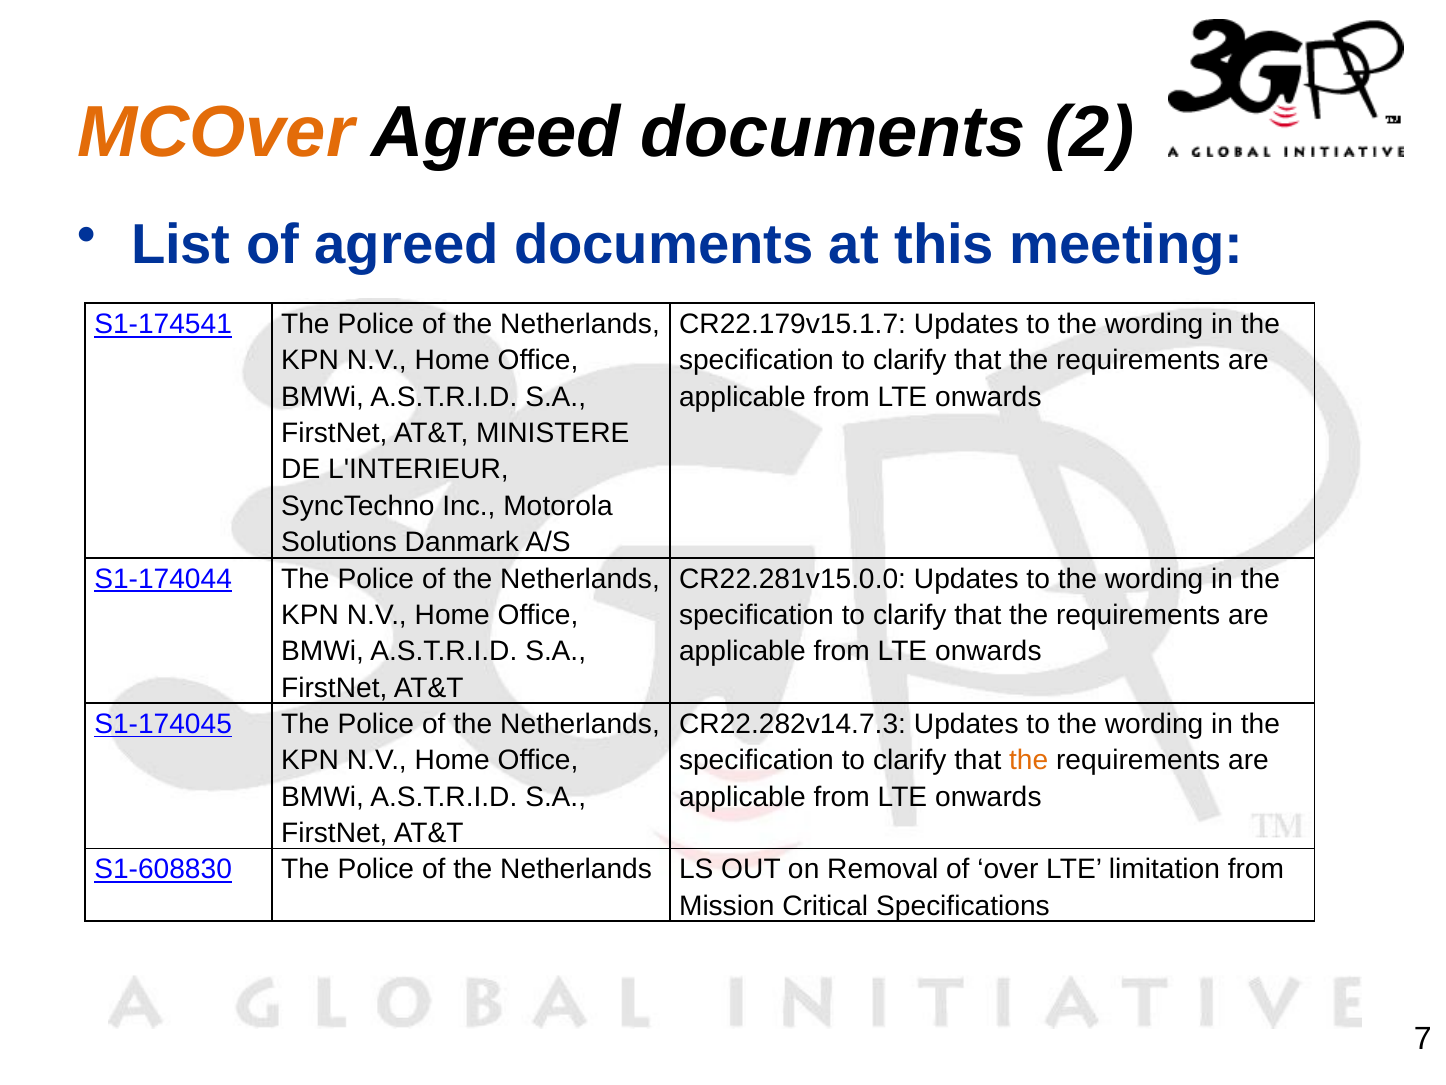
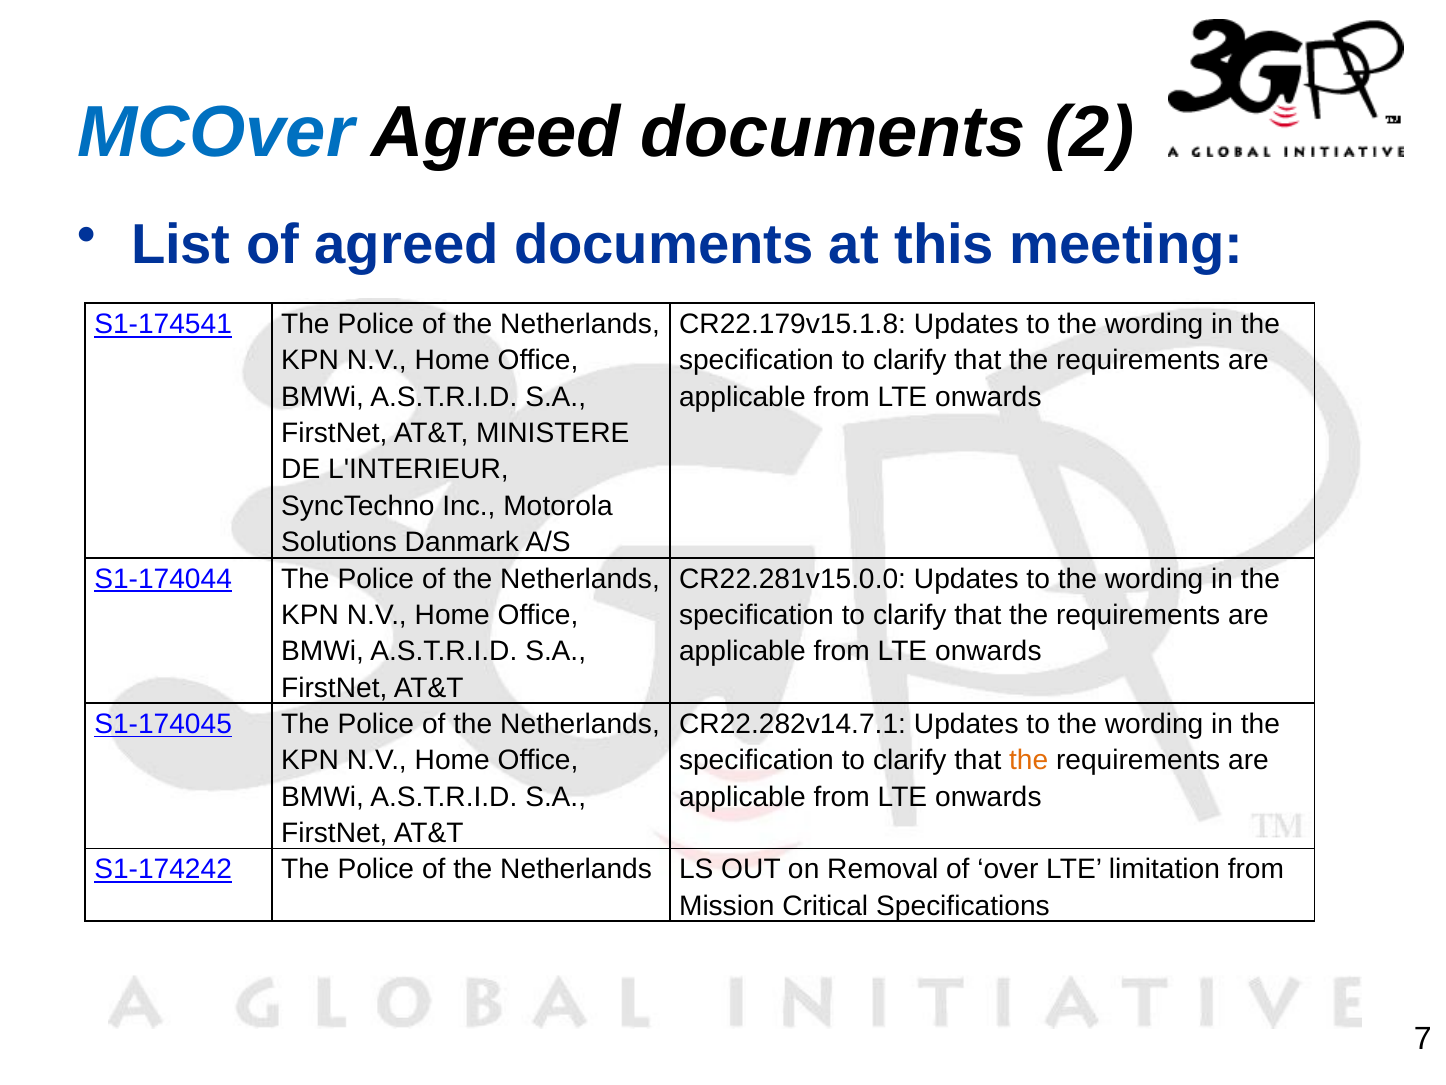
MCOver colour: orange -> blue (216, 132)
CR22.179v15.1.7: CR22.179v15.1.7 -> CR22.179v15.1.8 (793, 324)
CR22.282v14.7.3: CR22.282v14.7.3 -> CR22.282v14.7.1 (793, 724)
S1-608830: S1-608830 -> S1-174242 (163, 869)
